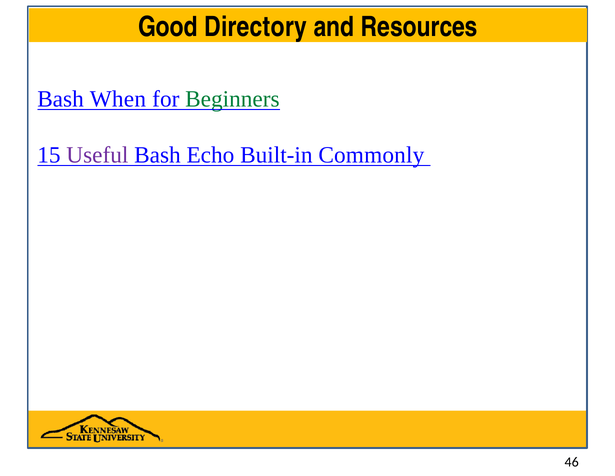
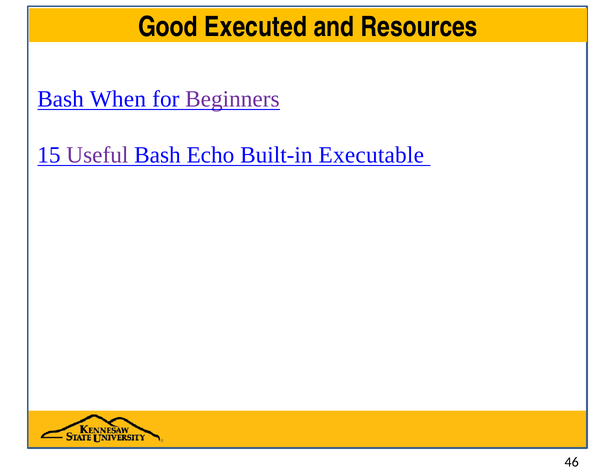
Directory: Directory -> Executed (256, 27)
Beginners colour: green -> purple (232, 99)
Commonly: Commonly -> Executable (371, 155)
